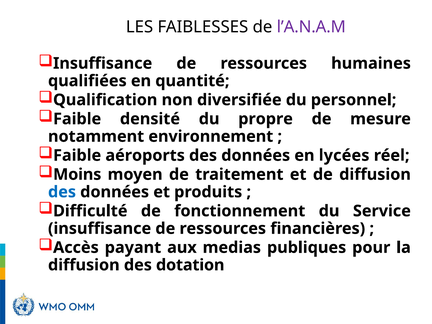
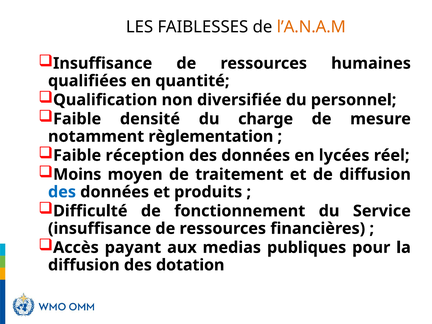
l’A.N.A.M colour: purple -> orange (311, 27)
propre: propre -> charge (266, 119)
environnement: environnement -> règlementation (211, 136)
aéroports: aéroports -> réception (145, 155)
